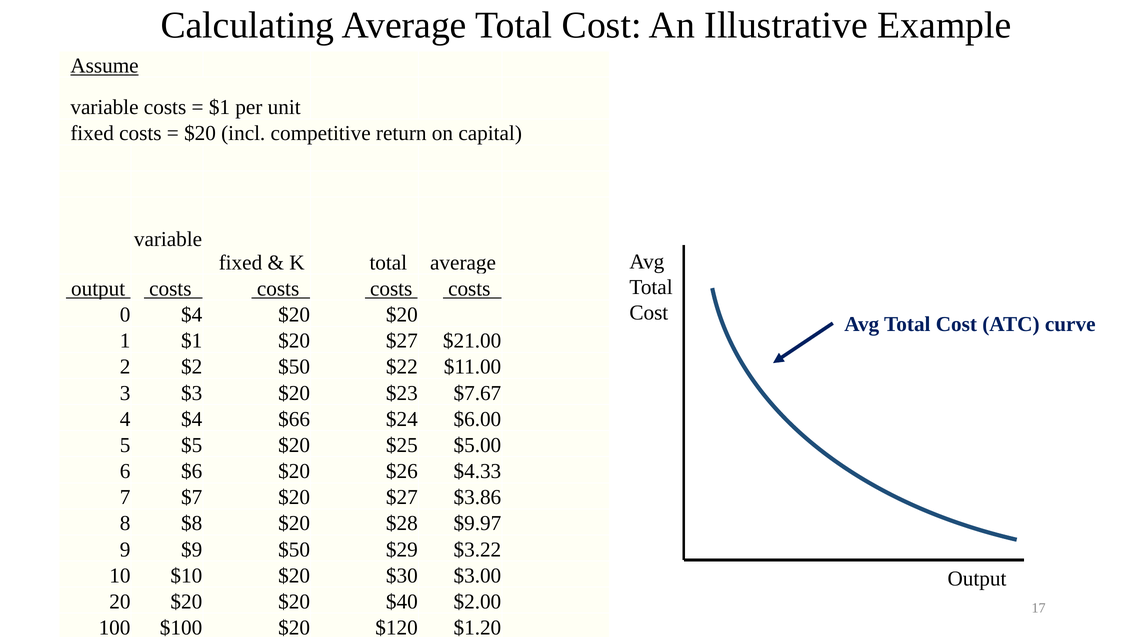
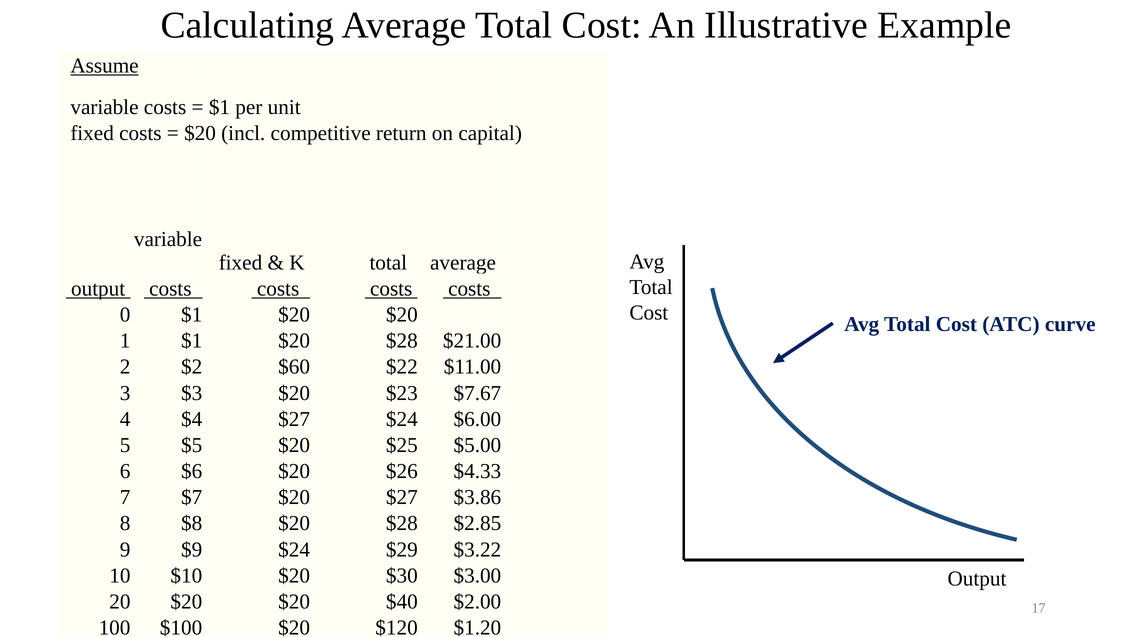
0 $4: $4 -> $1 (192, 315)
$1 $20 $27: $27 -> $28 (402, 341)
$2 $50: $50 -> $60 (294, 367)
$4 $66: $66 -> $27 (294, 419)
$9.97: $9.97 -> $2.85 (477, 523)
$9 $50: $50 -> $24 (294, 549)
